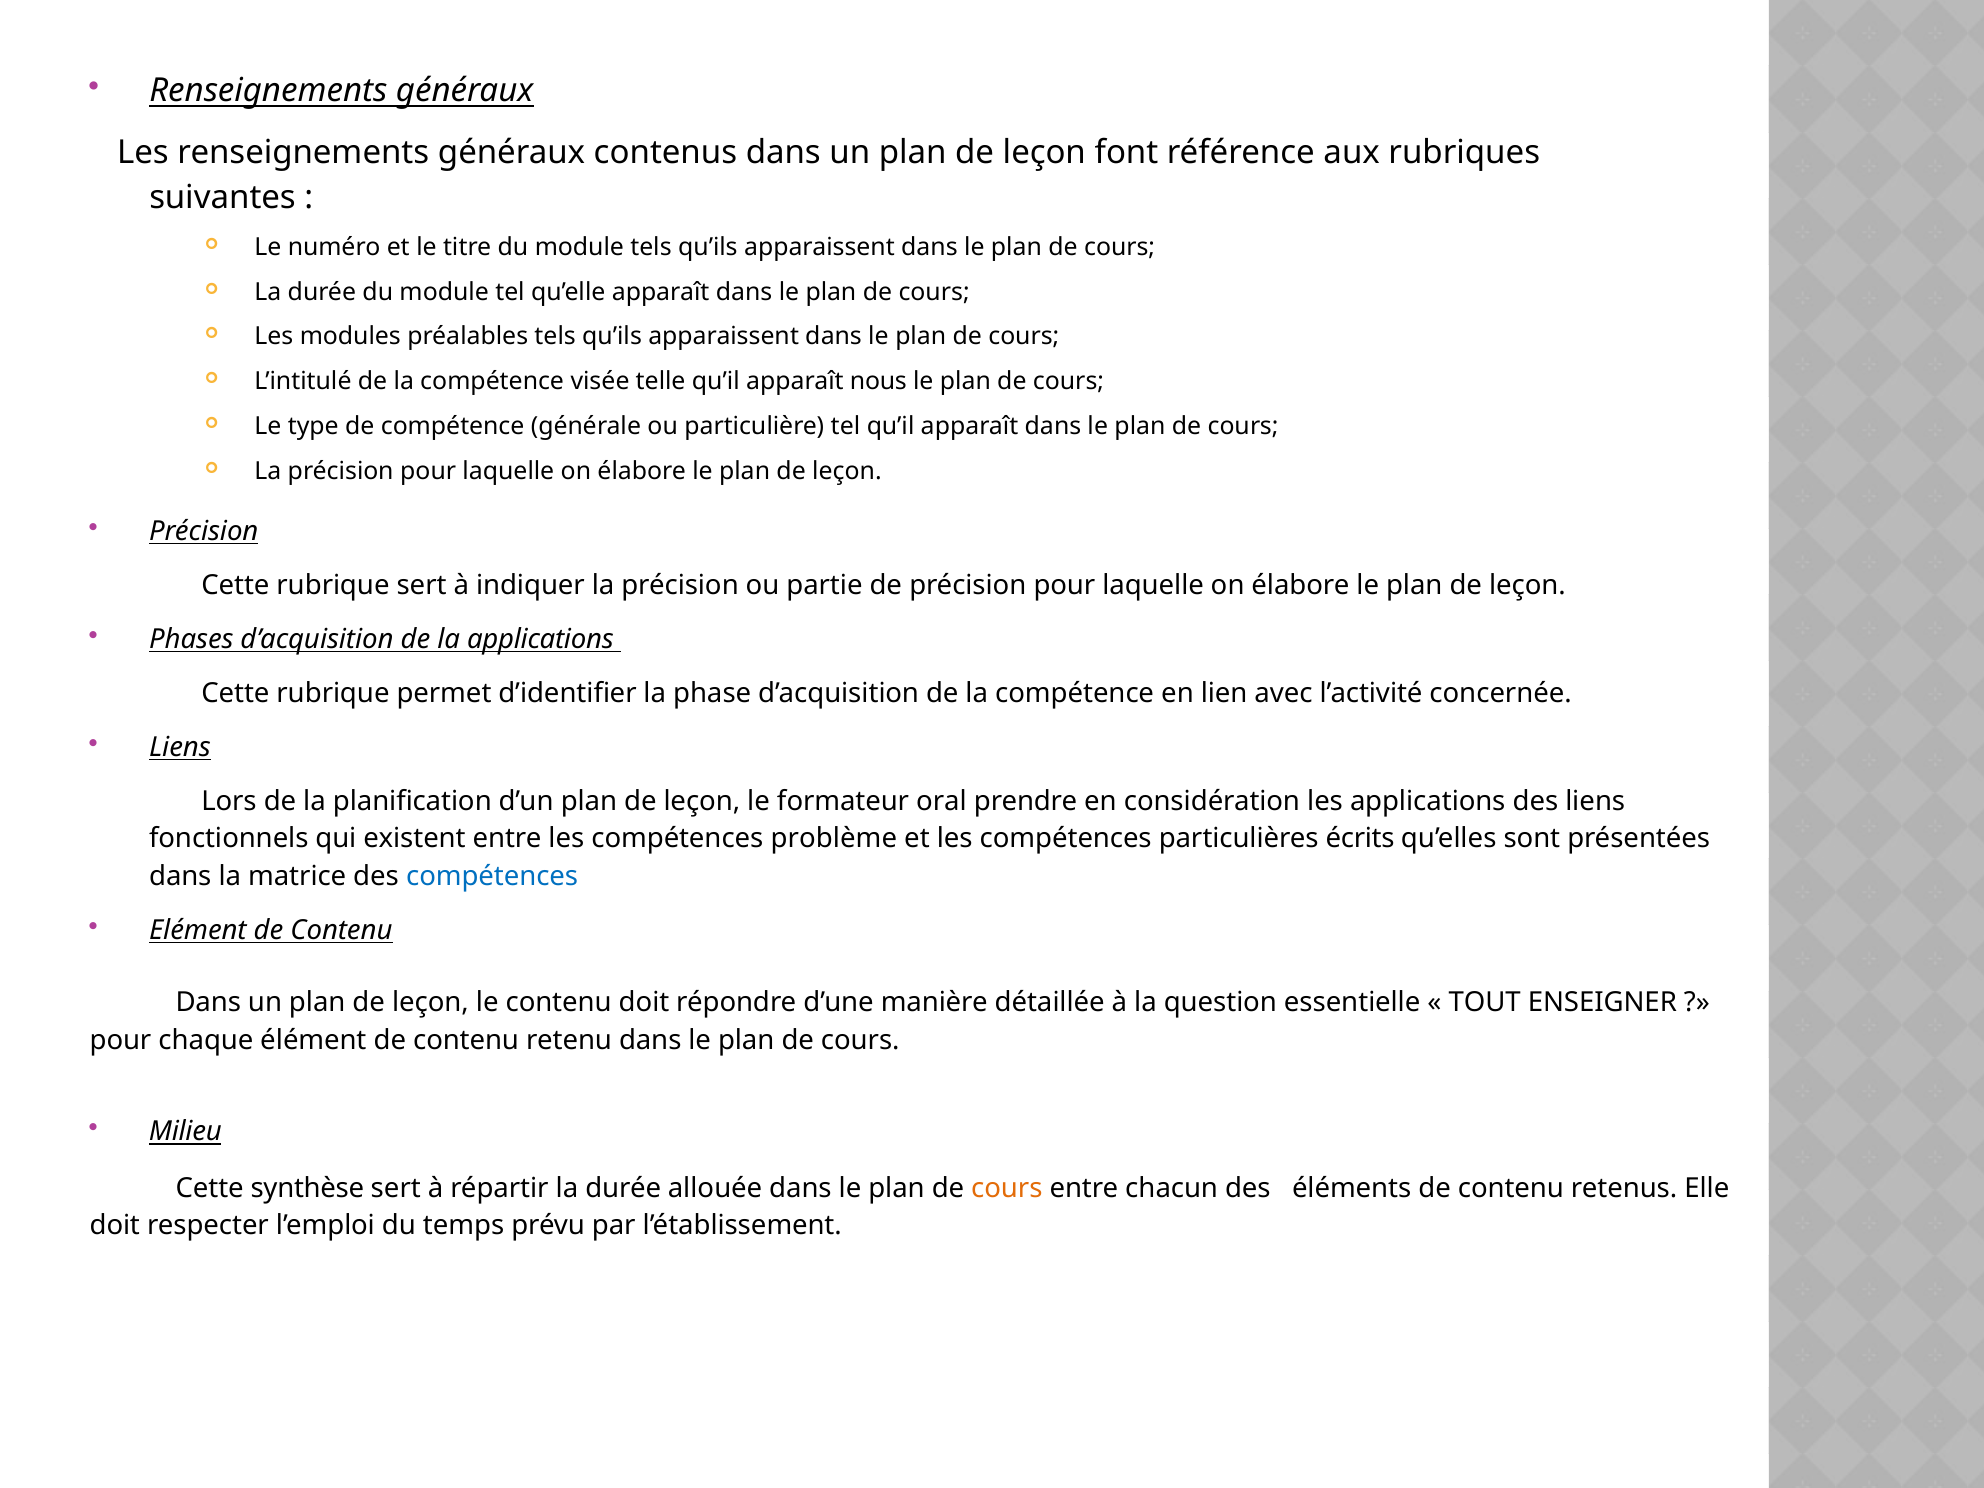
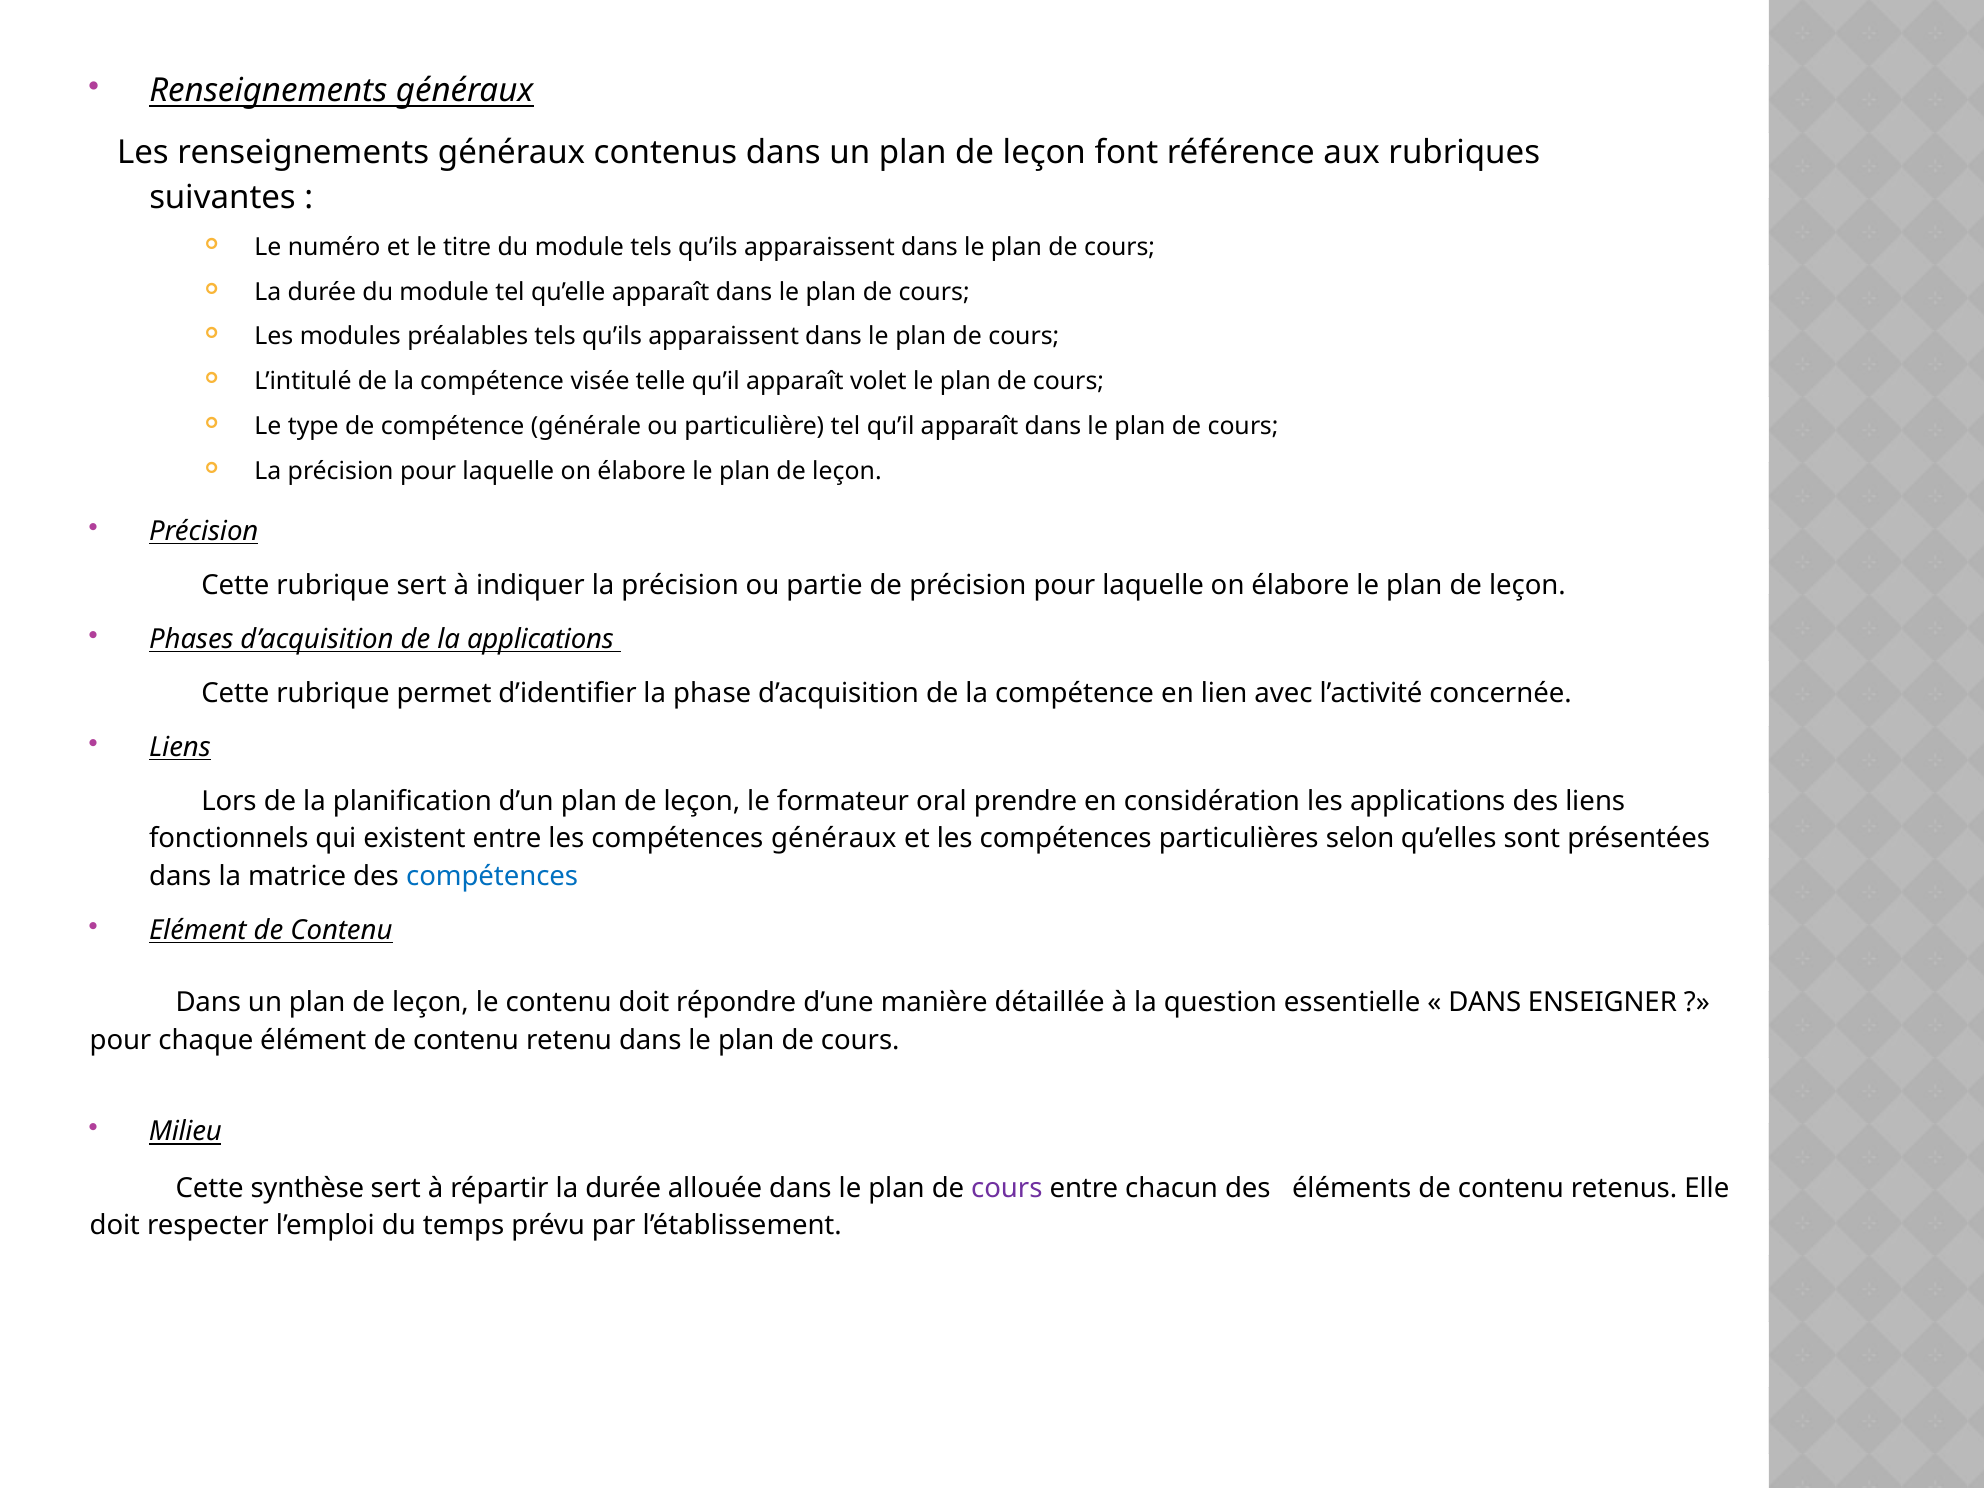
nous: nous -> volet (878, 381)
compétences problème: problème -> généraux (834, 839)
écrits: écrits -> selon (1360, 839)
TOUT: TOUT -> DANS (1485, 1003)
cours colour: orange -> purple (1007, 1188)
